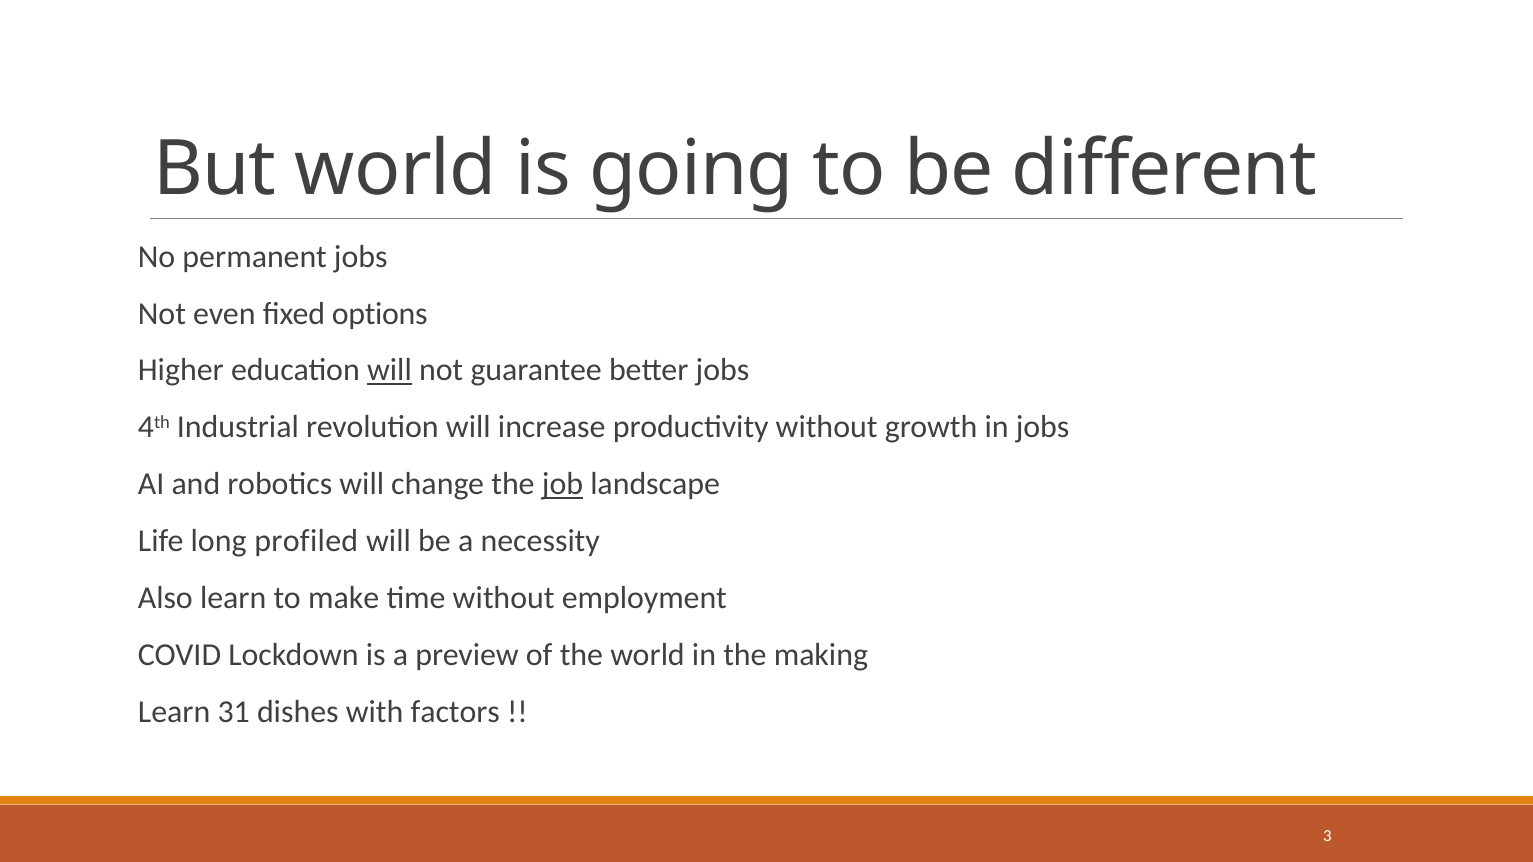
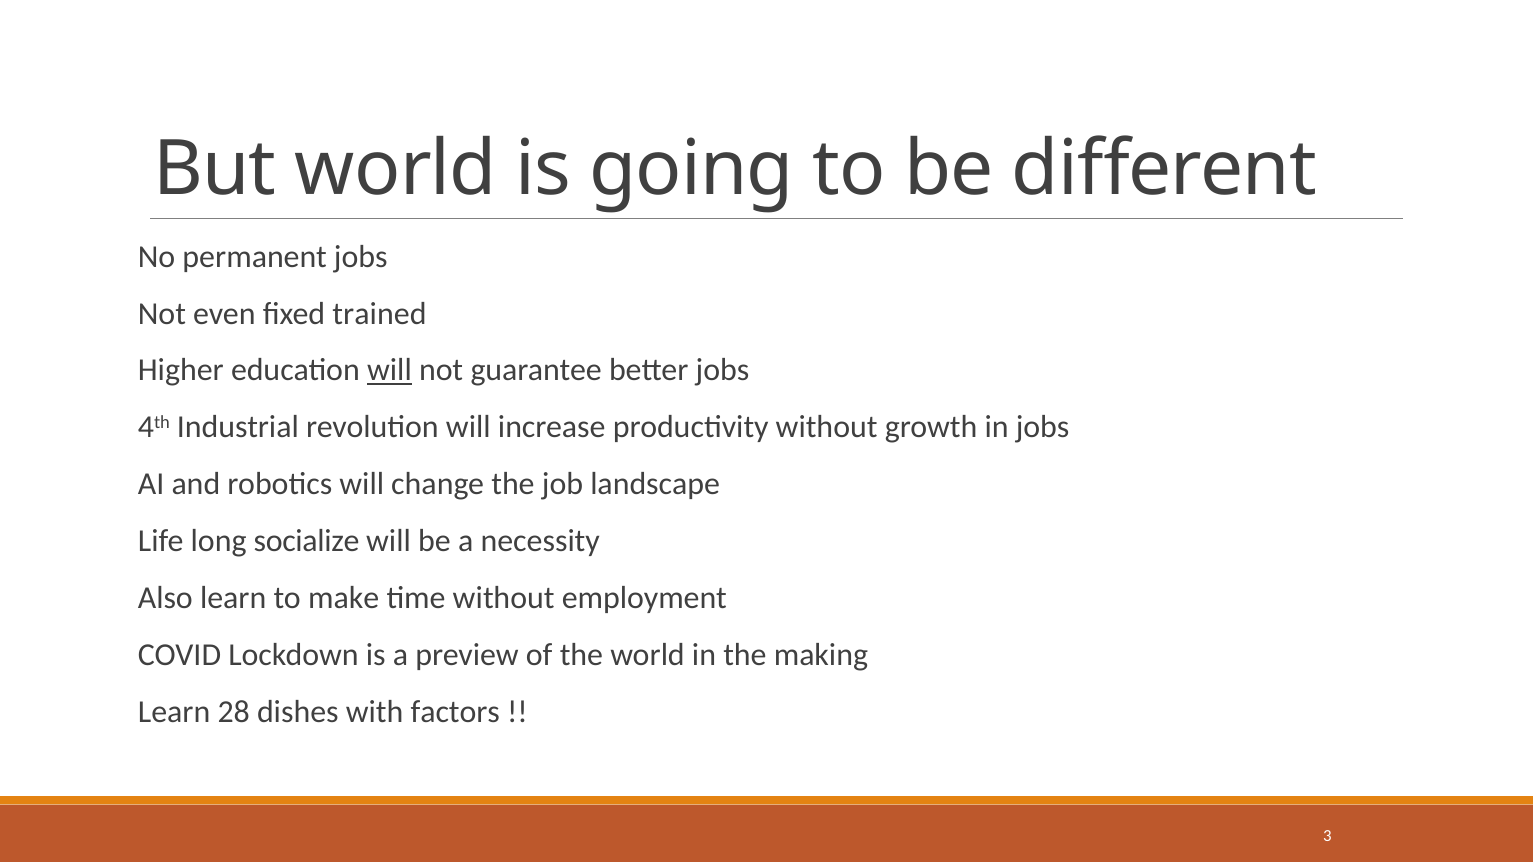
options: options -> trained (380, 314)
job underline: present -> none (563, 484)
profiled: profiled -> socialize (307, 541)
31: 31 -> 28 (234, 712)
